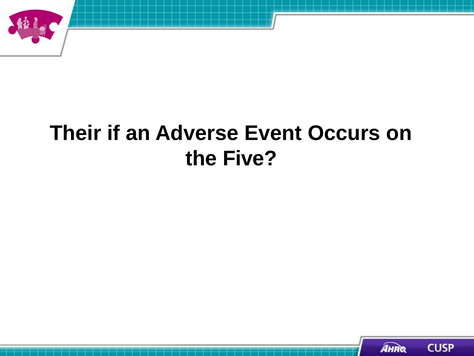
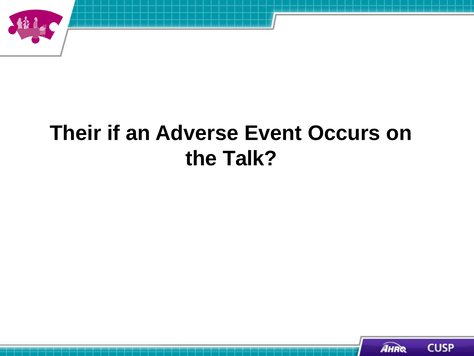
Five: Five -> Talk (250, 158)
